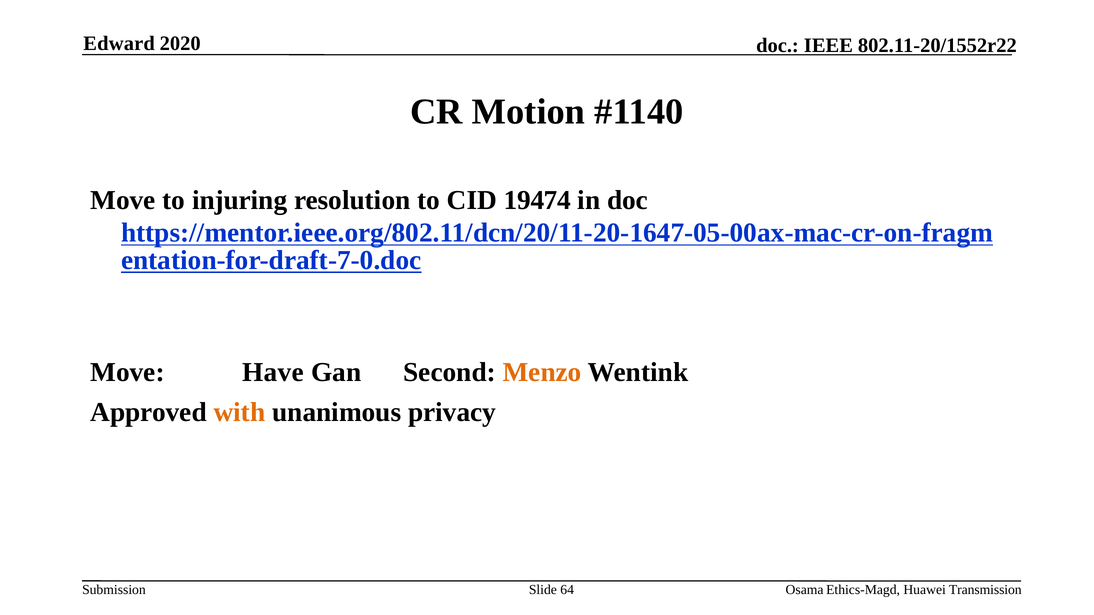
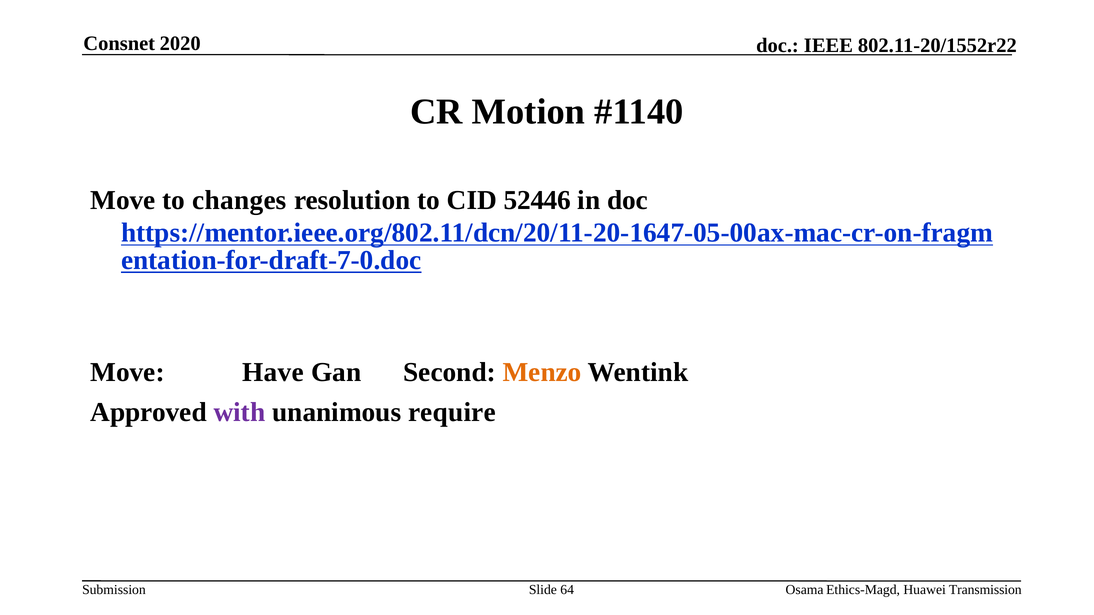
Edward: Edward -> Consnet (119, 43)
injuring: injuring -> changes (239, 200)
19474: 19474 -> 52446 (537, 200)
with colour: orange -> purple (239, 412)
privacy: privacy -> require (452, 412)
